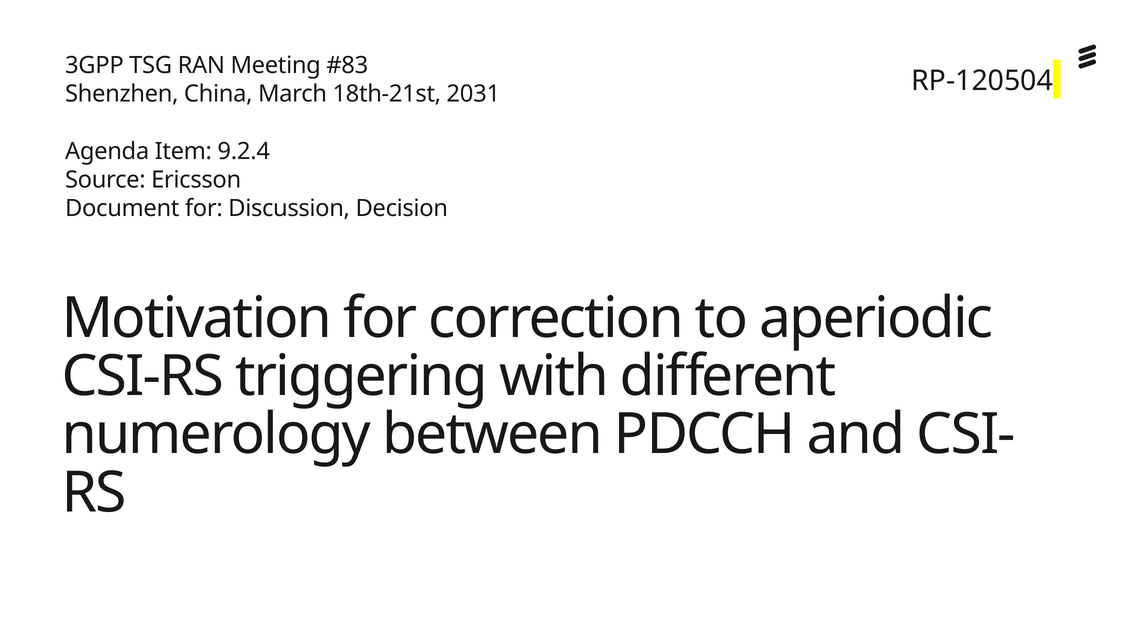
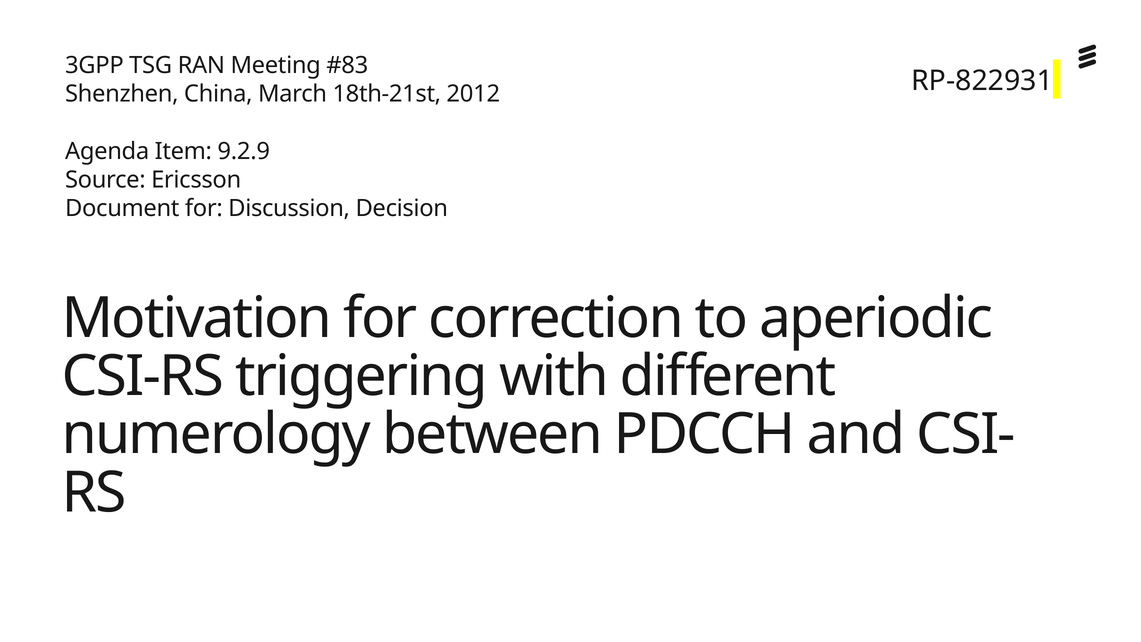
RP-120504: RP-120504 -> RP-822931 (982, 81)
2031: 2031 -> 2012 (473, 94)
9.2.4: 9.2.4 -> 9.2.9 (244, 151)
